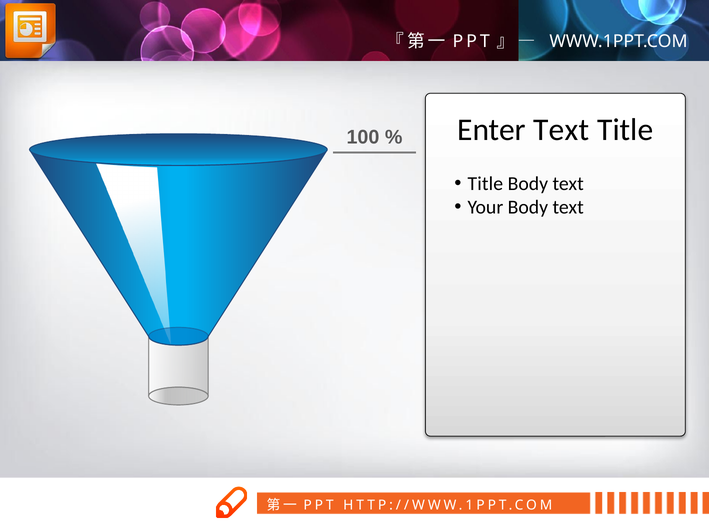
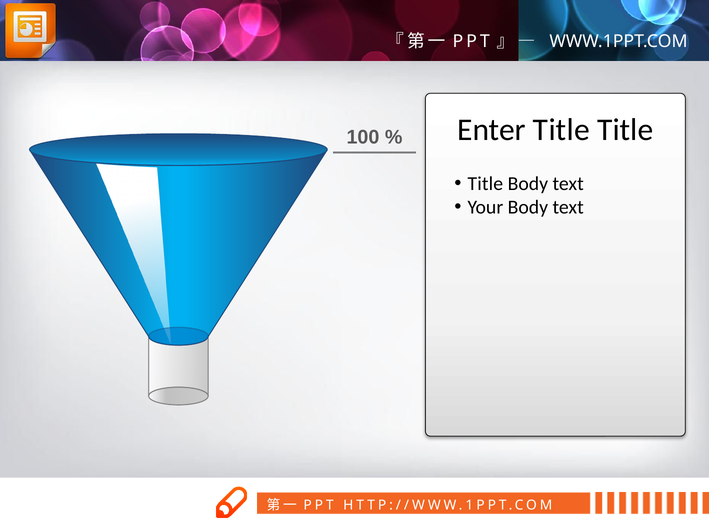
Enter Text: Text -> Title (561, 130)
